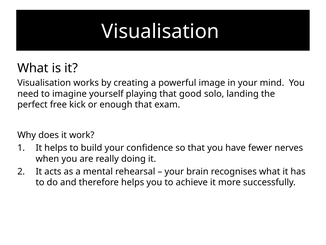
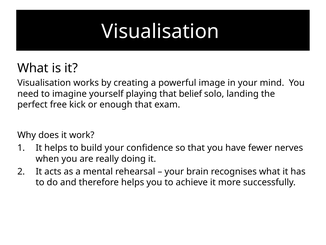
good: good -> belief (190, 94)
